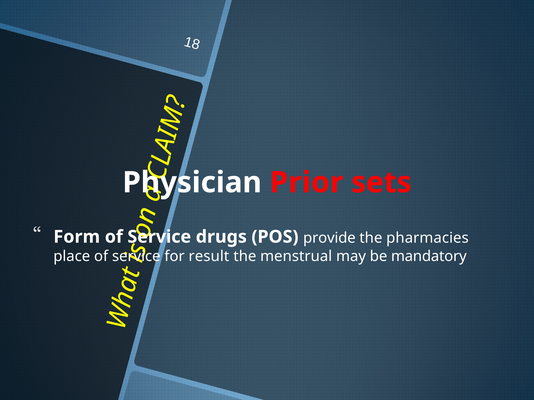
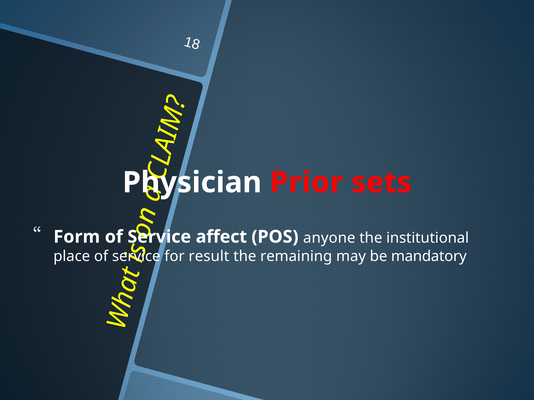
drugs: drugs -> affect (221, 237)
provide: provide -> anyone (329, 238)
pharmacies: pharmacies -> institutional (428, 238)
menstrual: menstrual -> remaining (296, 256)
